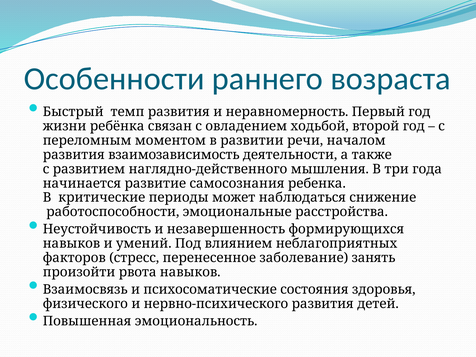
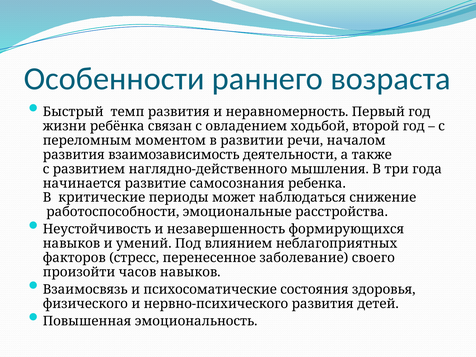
занять: занять -> своего (373, 258)
рвота: рвота -> часов (138, 272)
